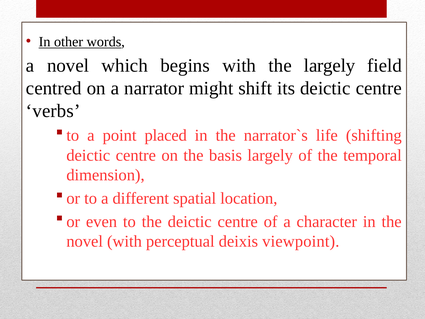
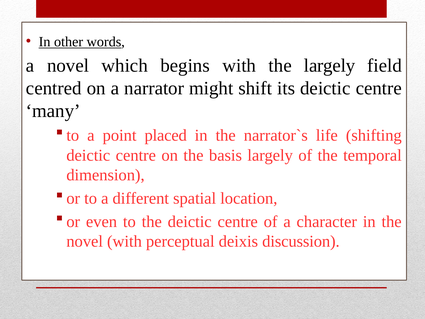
verbs: verbs -> many (53, 111)
viewpoint: viewpoint -> discussion (301, 241)
